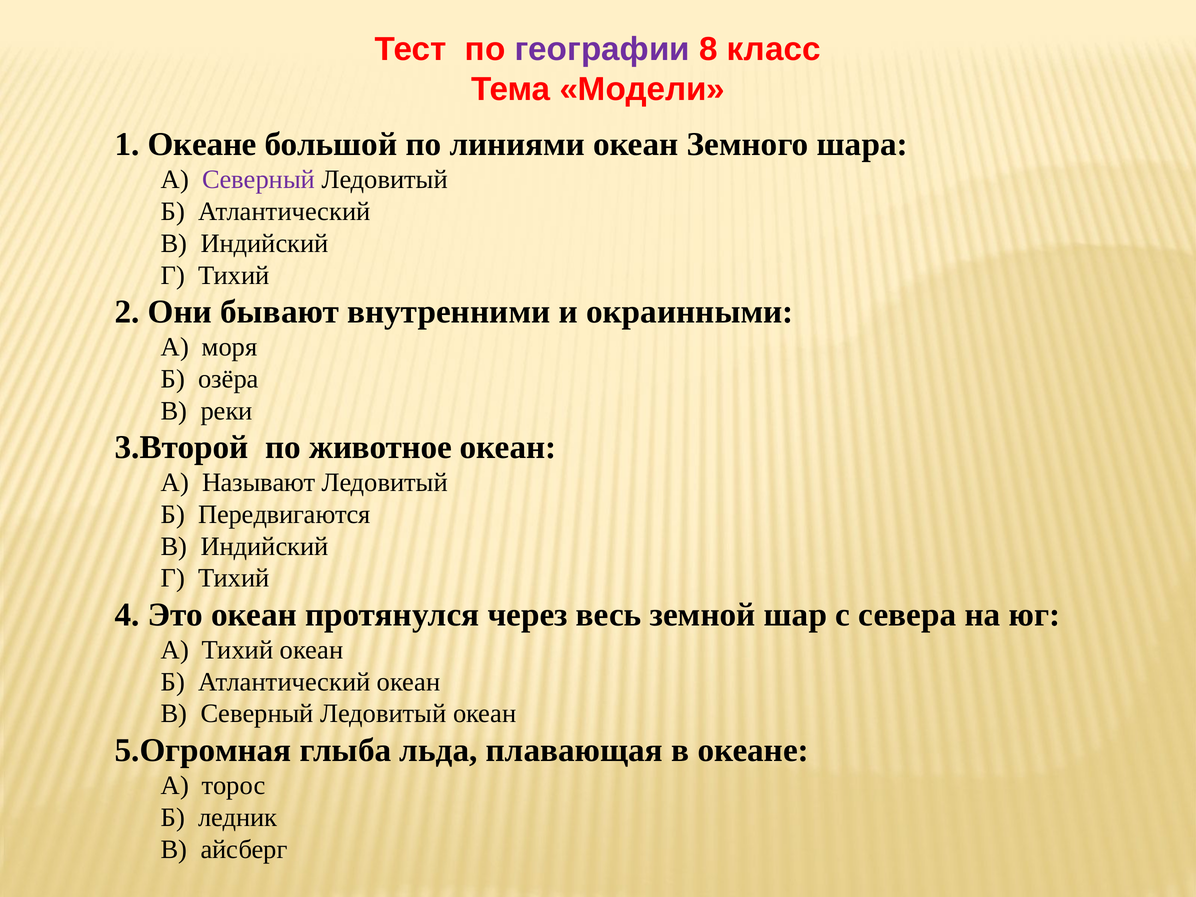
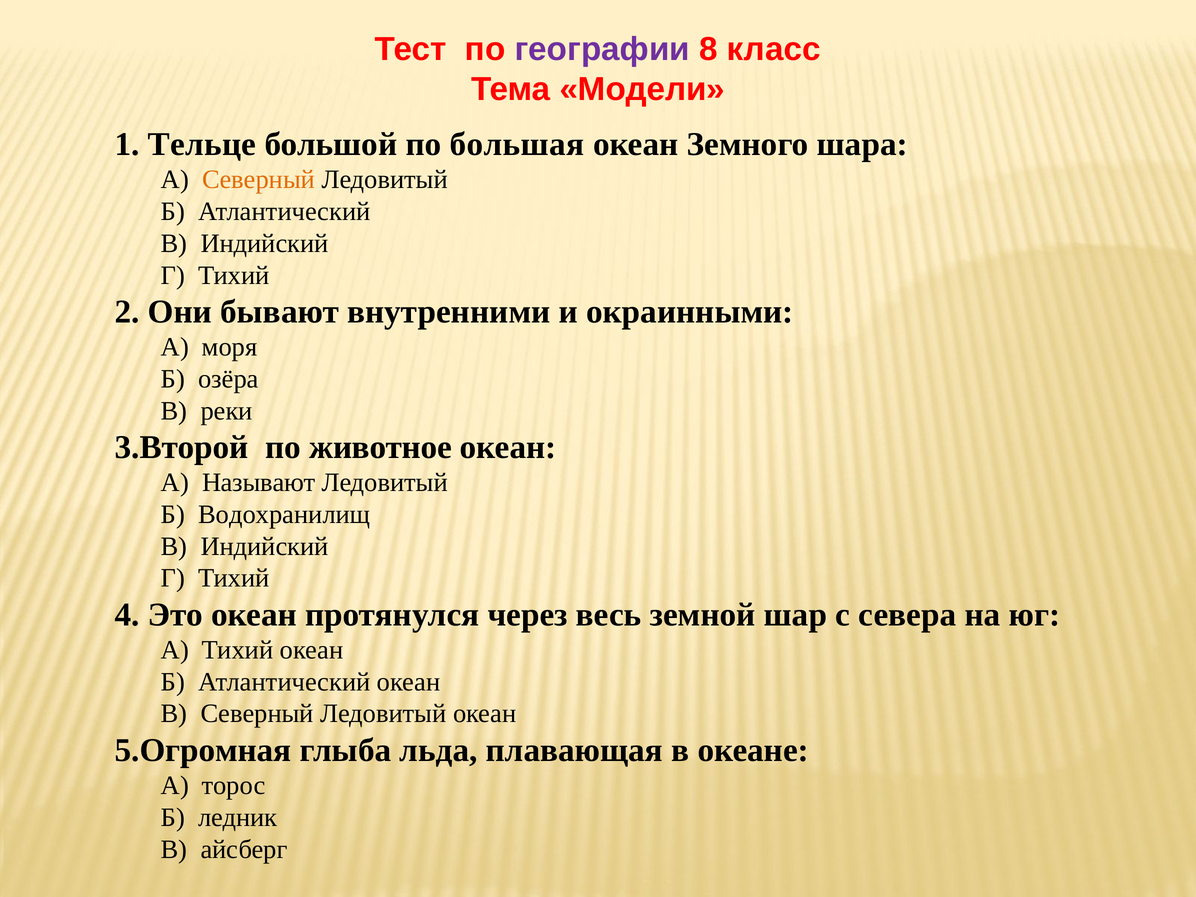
1 Океане: Океане -> Тельце (202, 144)
линиями: линиями -> большая (517, 144)
Северный colour: purple -> orange (259, 180)
Передвигаются: Передвигаются -> Водохранилищ (284, 514)
